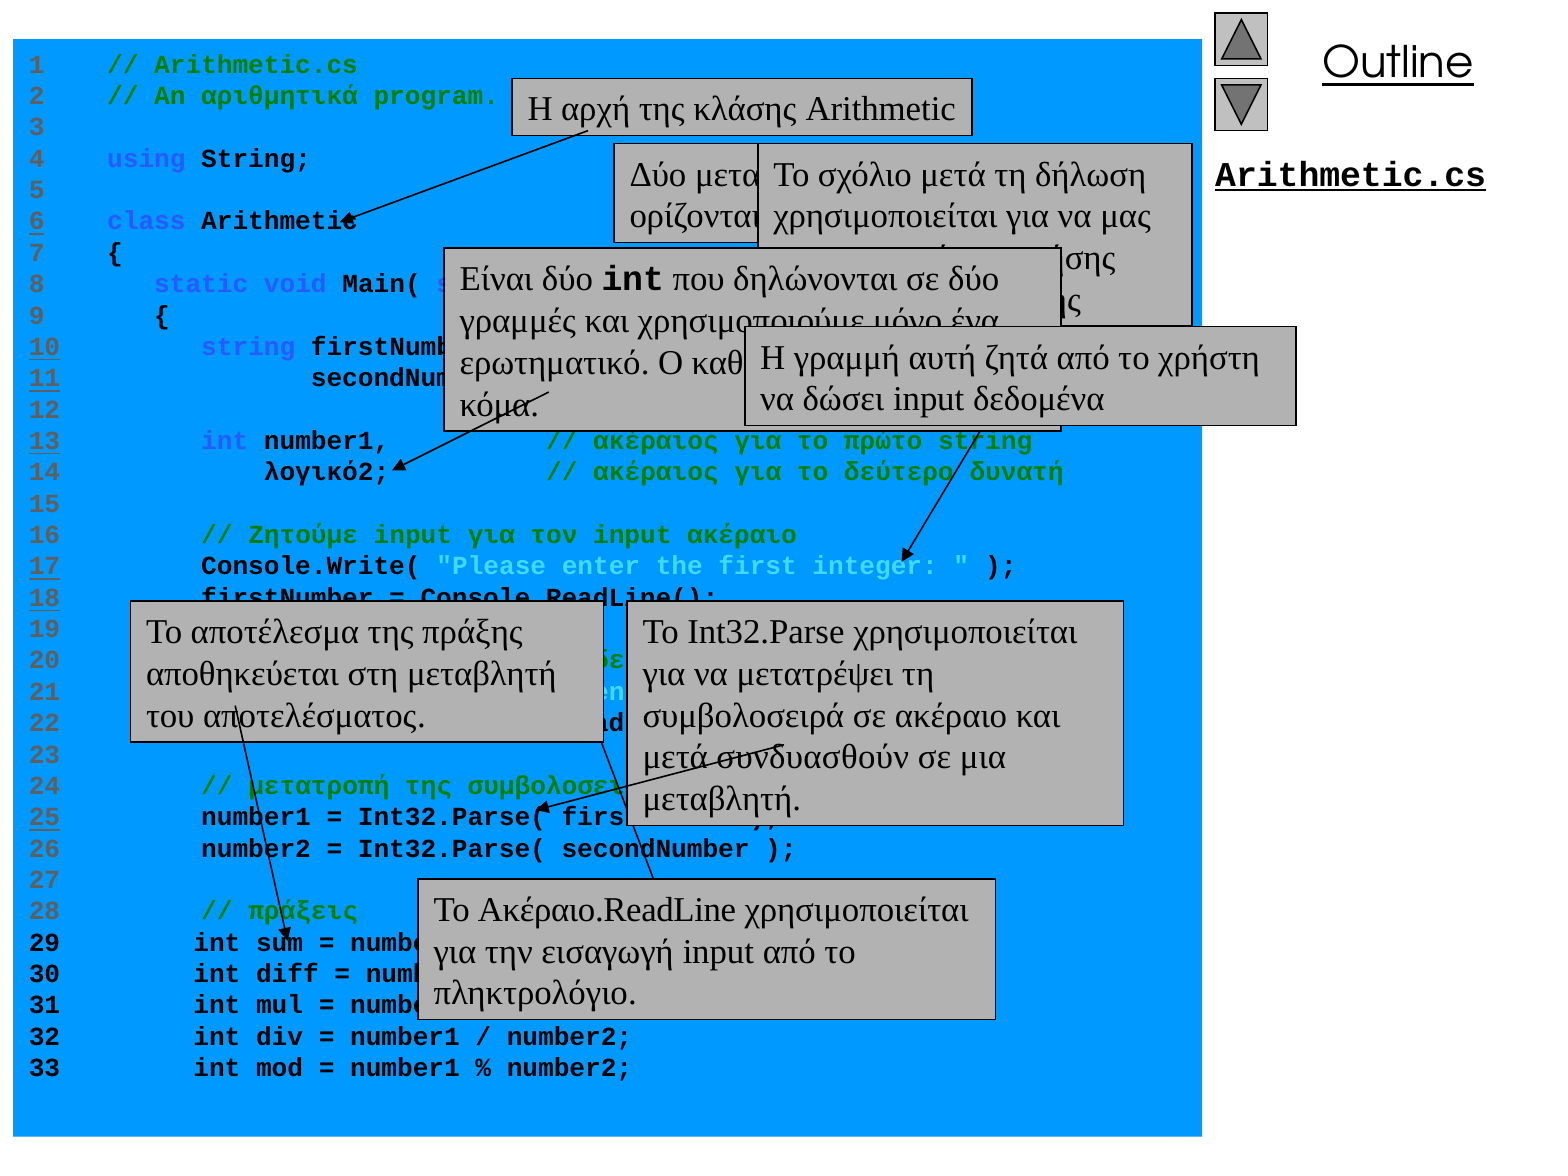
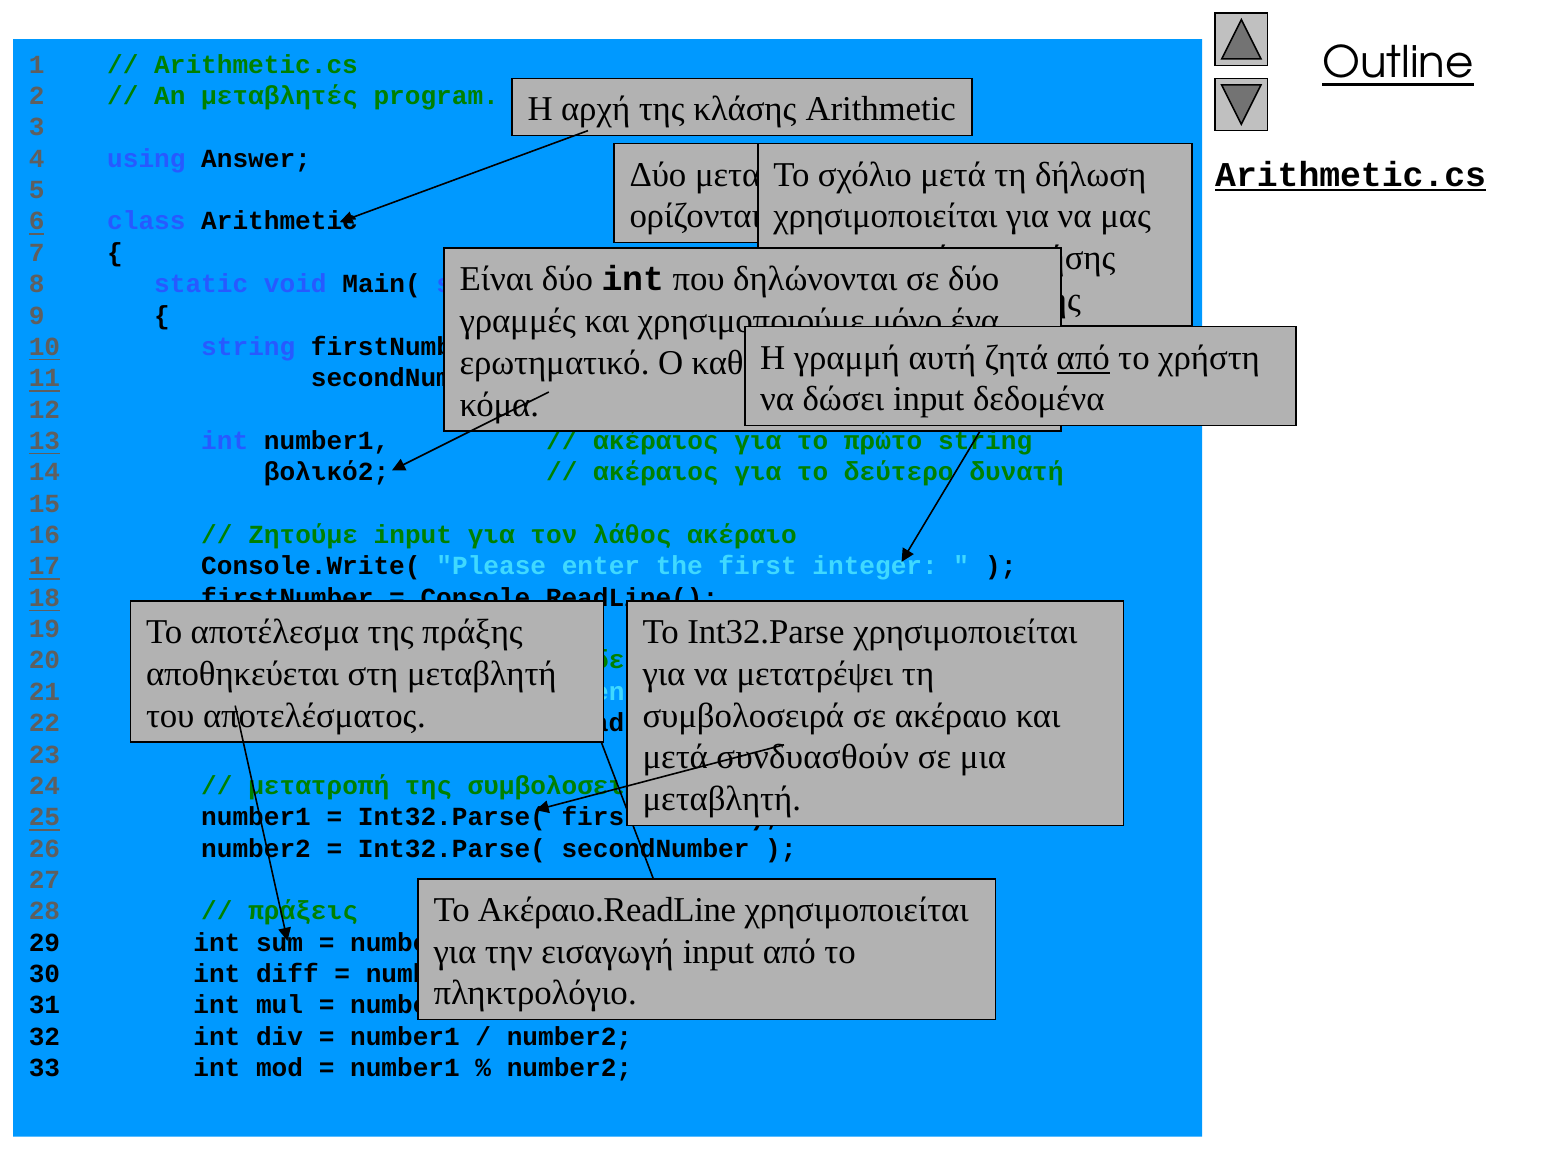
An αριθμητικά: αριθμητικά -> μεταβλητές (280, 96)
using String: String -> Answer (256, 159)
από underline: none -> present (1083, 358)
λογικό2: λογικό2 -> βολικό2 (327, 472)
τον input: input -> λάθος (632, 535)
